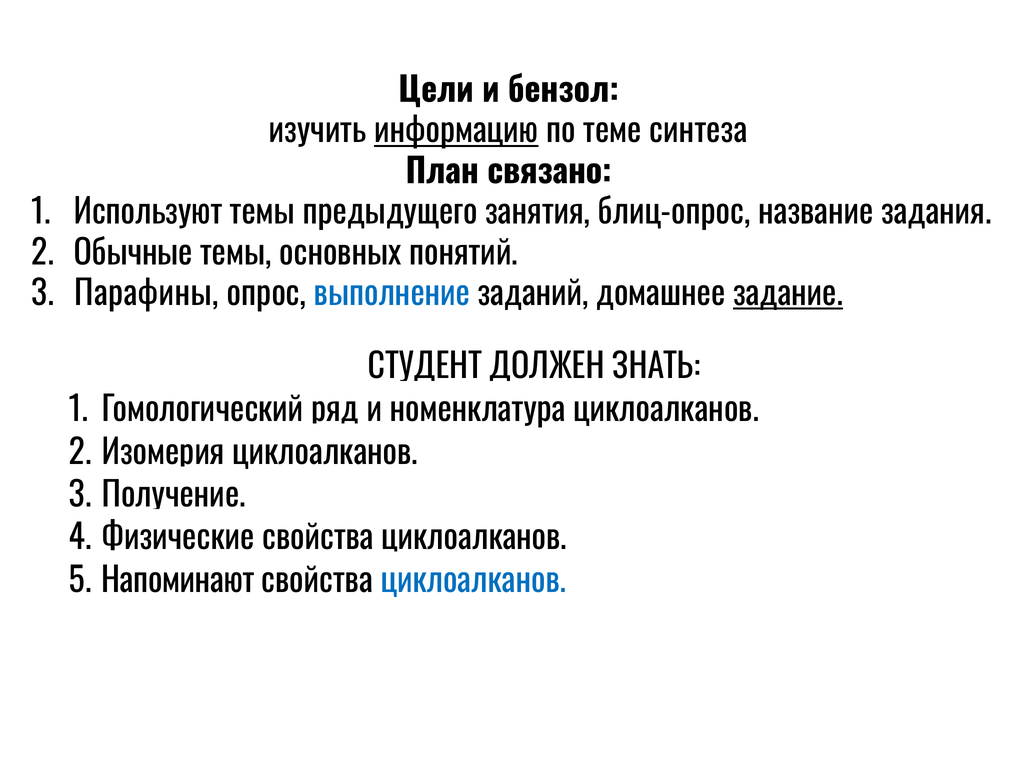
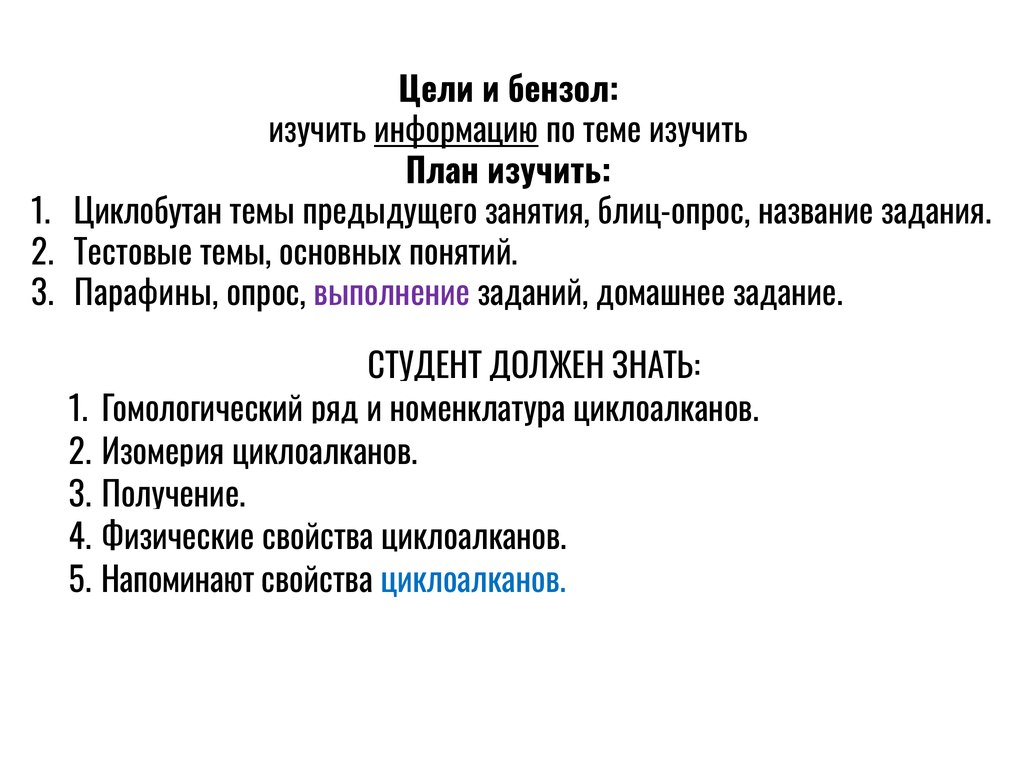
теме синтеза: синтеза -> изучить (698, 131)
План связано: связано -> изучить (549, 172)
Используют: Используют -> Циклобутан (148, 213)
Обычные: Обычные -> Тестовые (133, 253)
выполнение colour: blue -> purple (392, 294)
задание underline: present -> none (788, 294)
